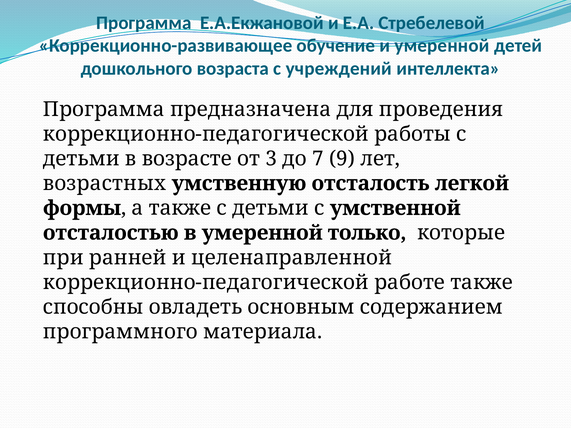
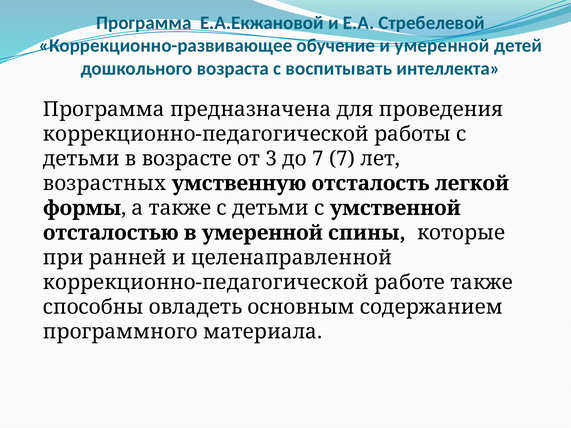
учреждений: учреждений -> воспитывать (339, 69)
7 9: 9 -> 7 (342, 159)
только: только -> спины (367, 233)
